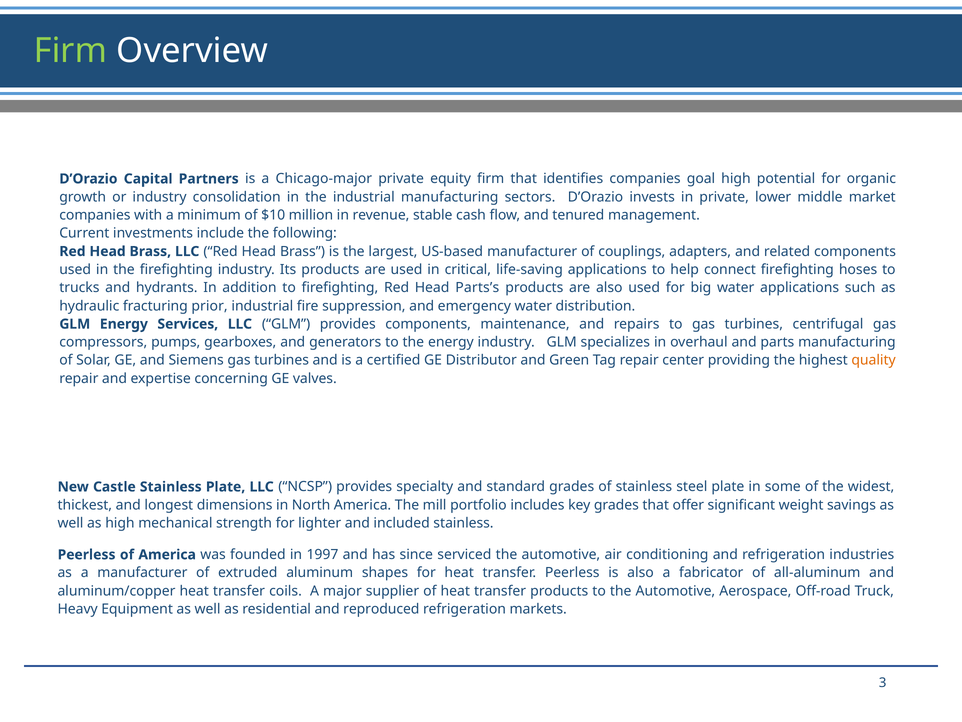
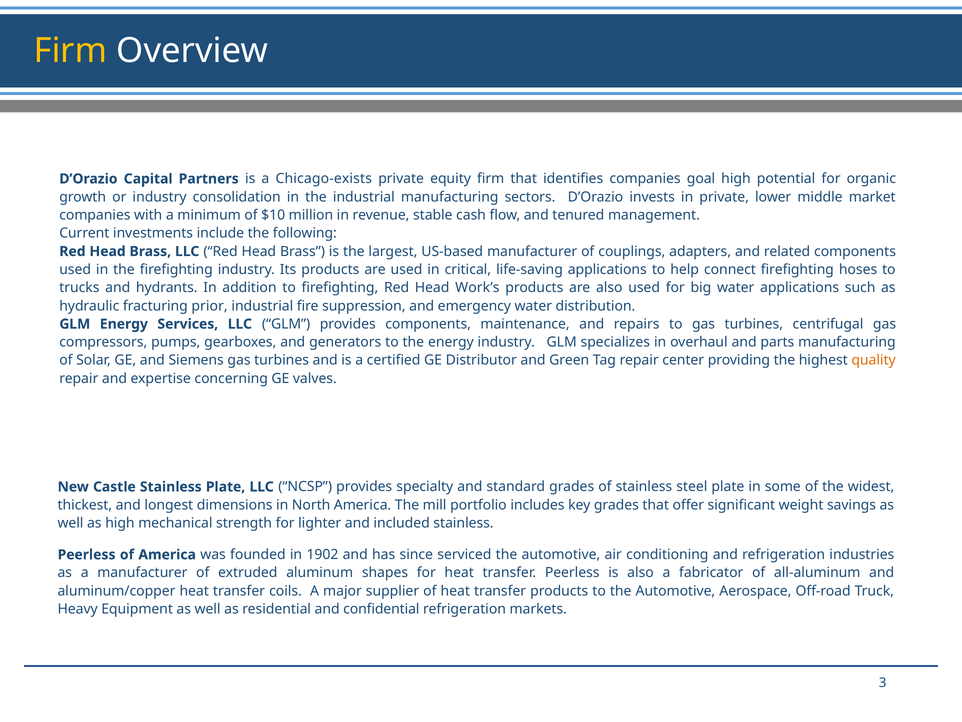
Firm colour: light green -> yellow (70, 51)
Chicago-major: Chicago-major -> Chicago-exists (324, 179)
Parts’s: Parts’s -> Work’s (477, 288)
1997: 1997 -> 1902 (322, 554)
reproduced: reproduced -> confidential (381, 609)
